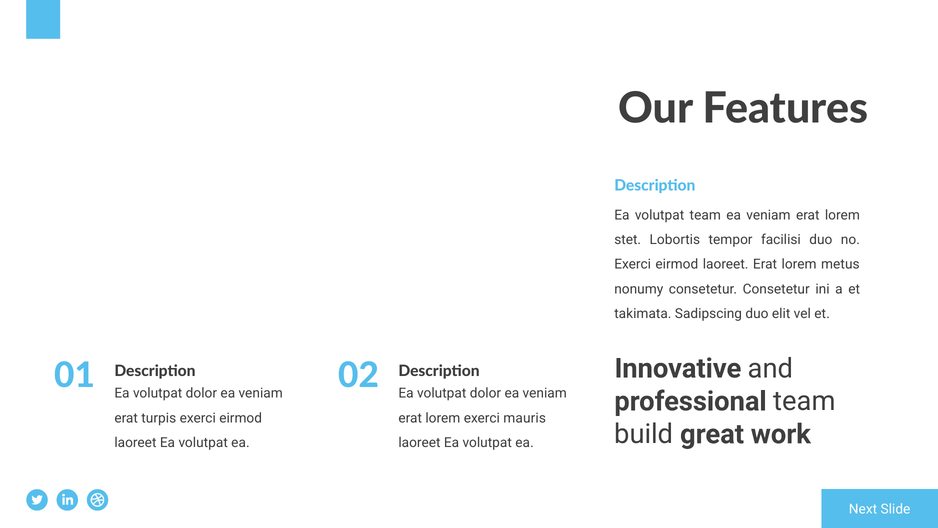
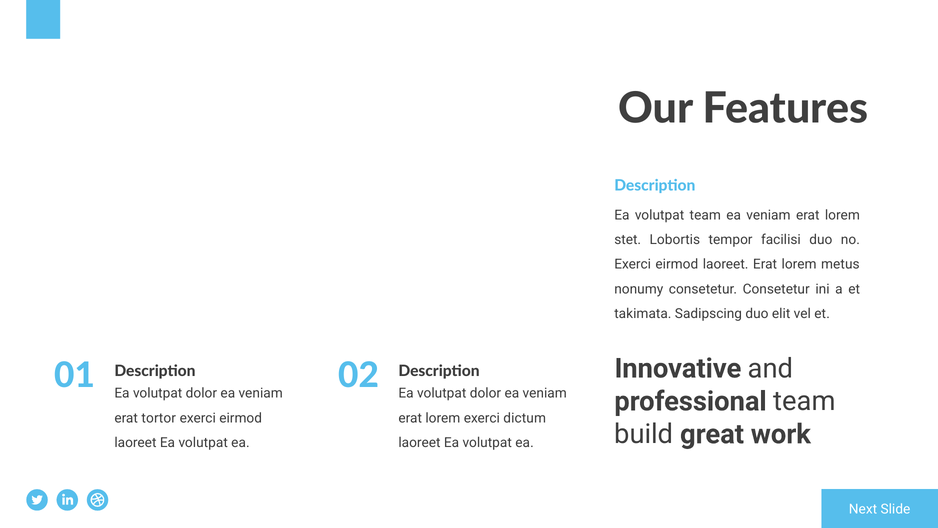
turpis: turpis -> tortor (159, 418)
mauris: mauris -> dictum (525, 418)
